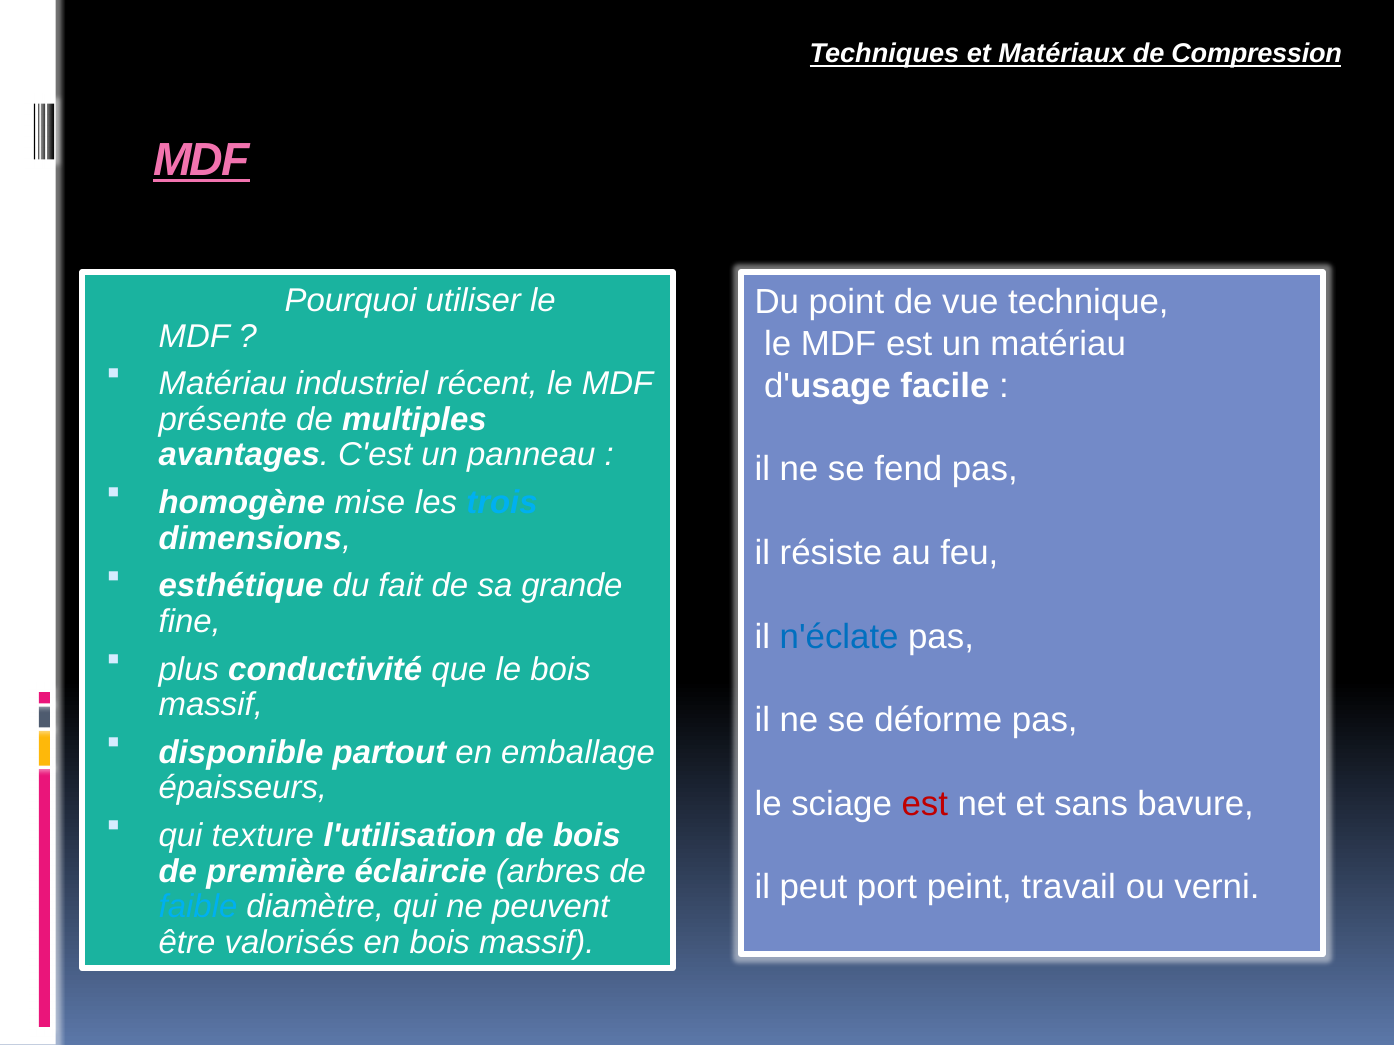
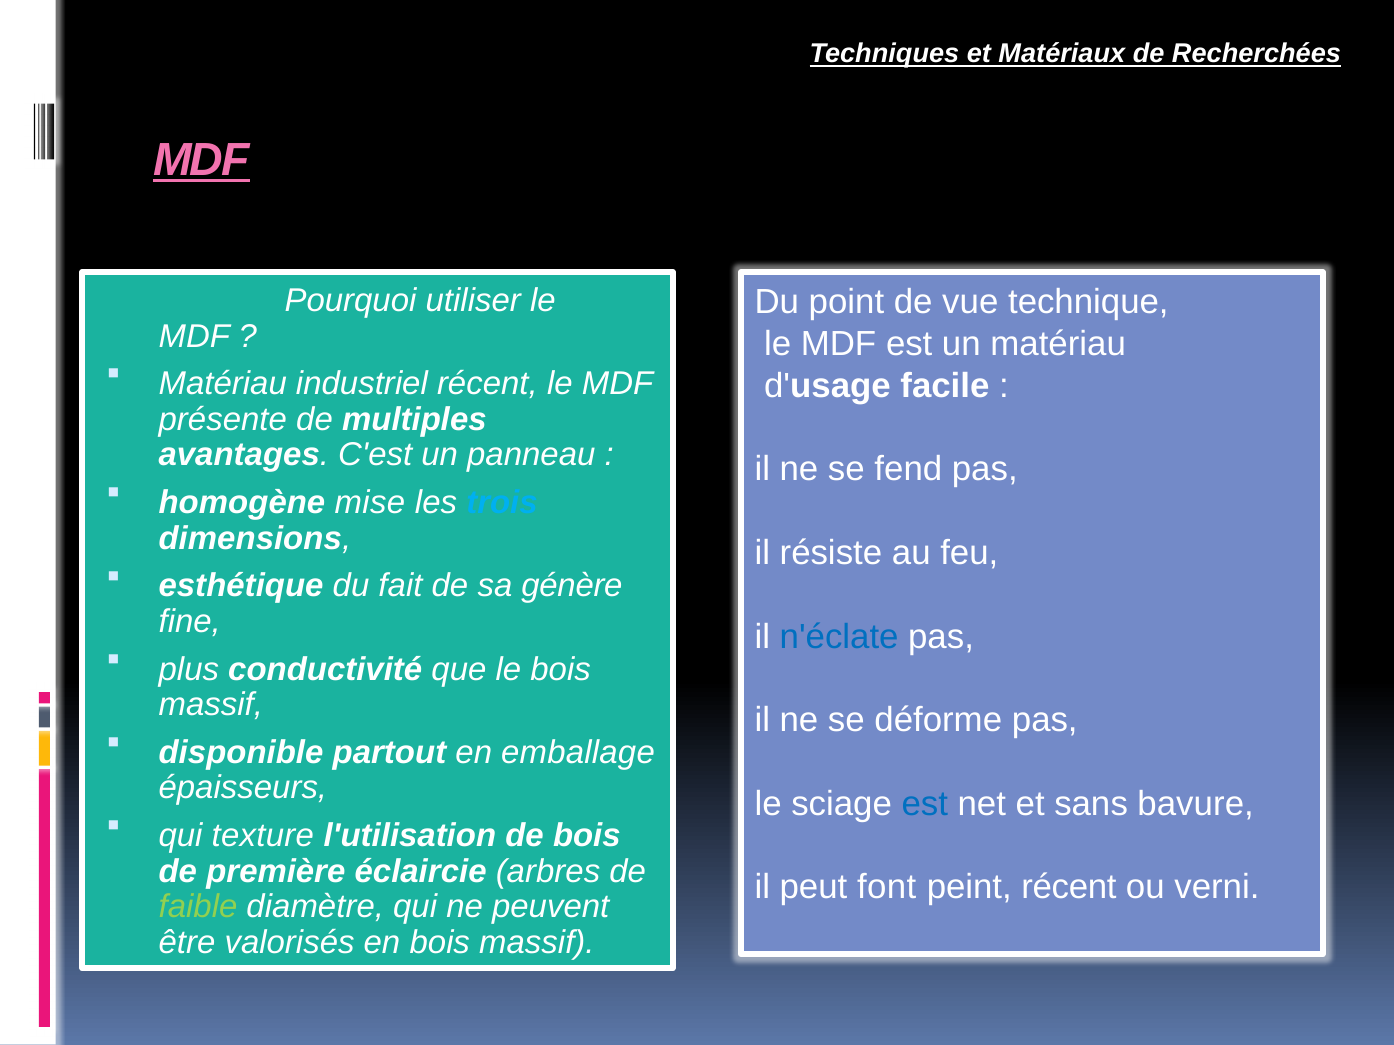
Compression: Compression -> Recherchées (1256, 54)
grande: grande -> génère (572, 586)
est colour: red -> blue (925, 804)
port: port -> font (887, 888)
peint travail: travail -> récent (1069, 888)
faible colour: light blue -> light green (198, 907)
